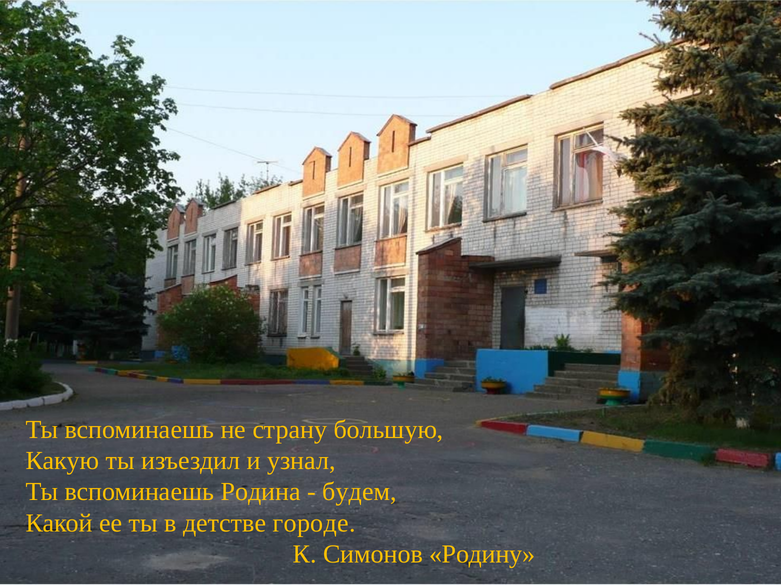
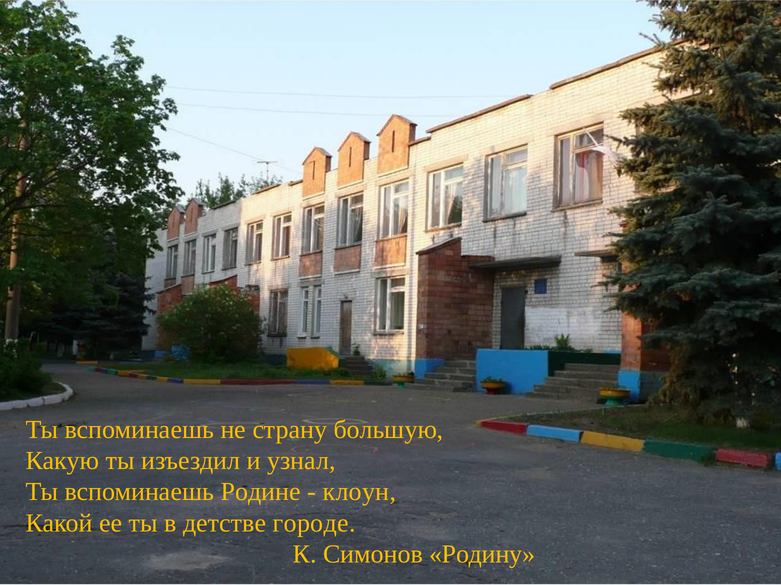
Родина: Родина -> Родине (261, 493)
будем: будем -> клоун (359, 493)
